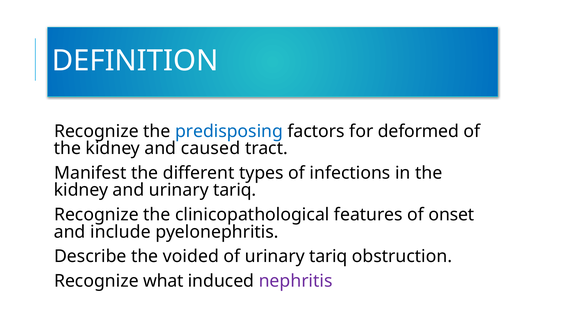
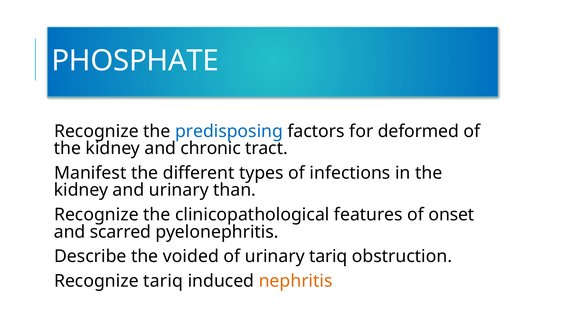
DEFINITION: DEFINITION -> PHOSPHATE (135, 61)
caused: caused -> chronic (211, 148)
and urinary tariq: tariq -> than (235, 190)
include: include -> scarred (121, 232)
Recognize what: what -> tariq (163, 281)
nephritis colour: purple -> orange (296, 281)
